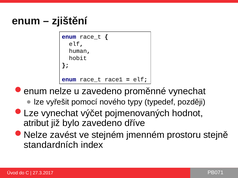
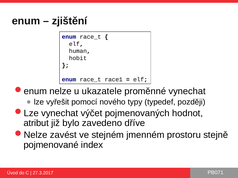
u zavedeno: zavedeno -> ukazatele (102, 91)
standardních: standardních -> pojmenované (51, 145)
